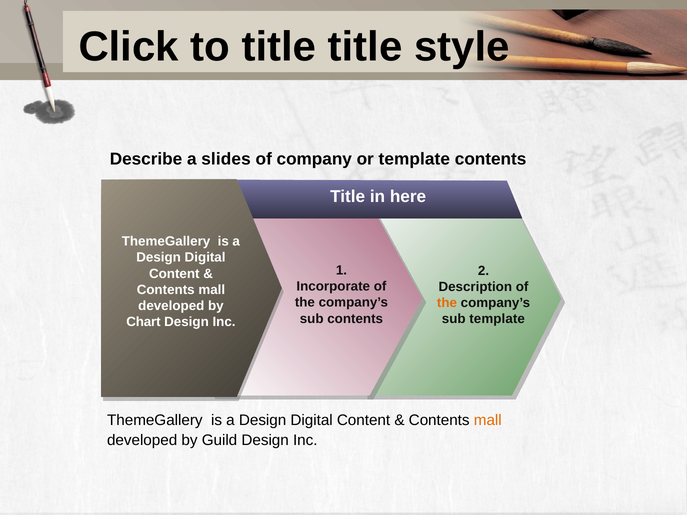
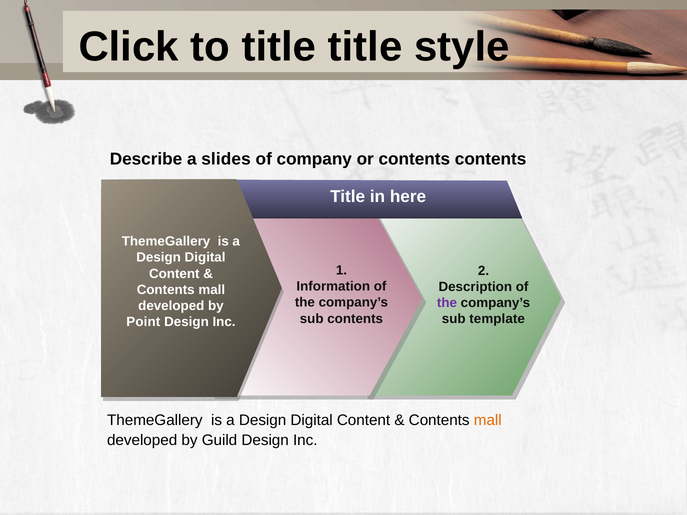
or template: template -> contents (414, 159)
Incorporate: Incorporate -> Information (333, 287)
the colour: orange -> purple (447, 303)
Chart: Chart -> Point (143, 322)
